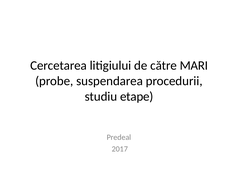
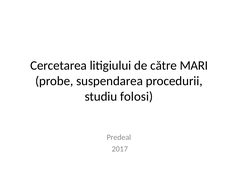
etape: etape -> folosi (137, 96)
